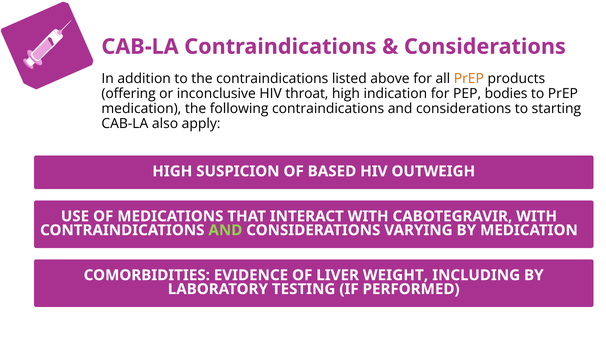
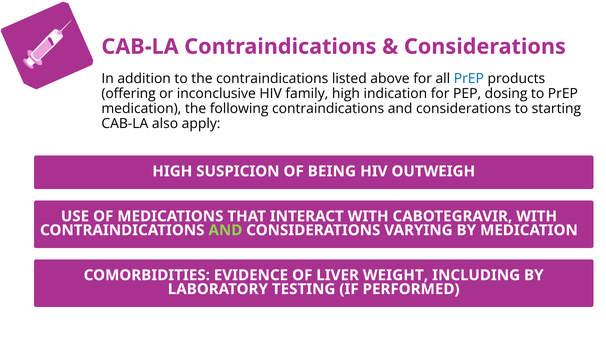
PrEP colour: orange -> blue (469, 78)
throat: throat -> family (307, 93)
bodies: bodies -> dosing (506, 93)
BASED: BASED -> BEING (332, 171)
